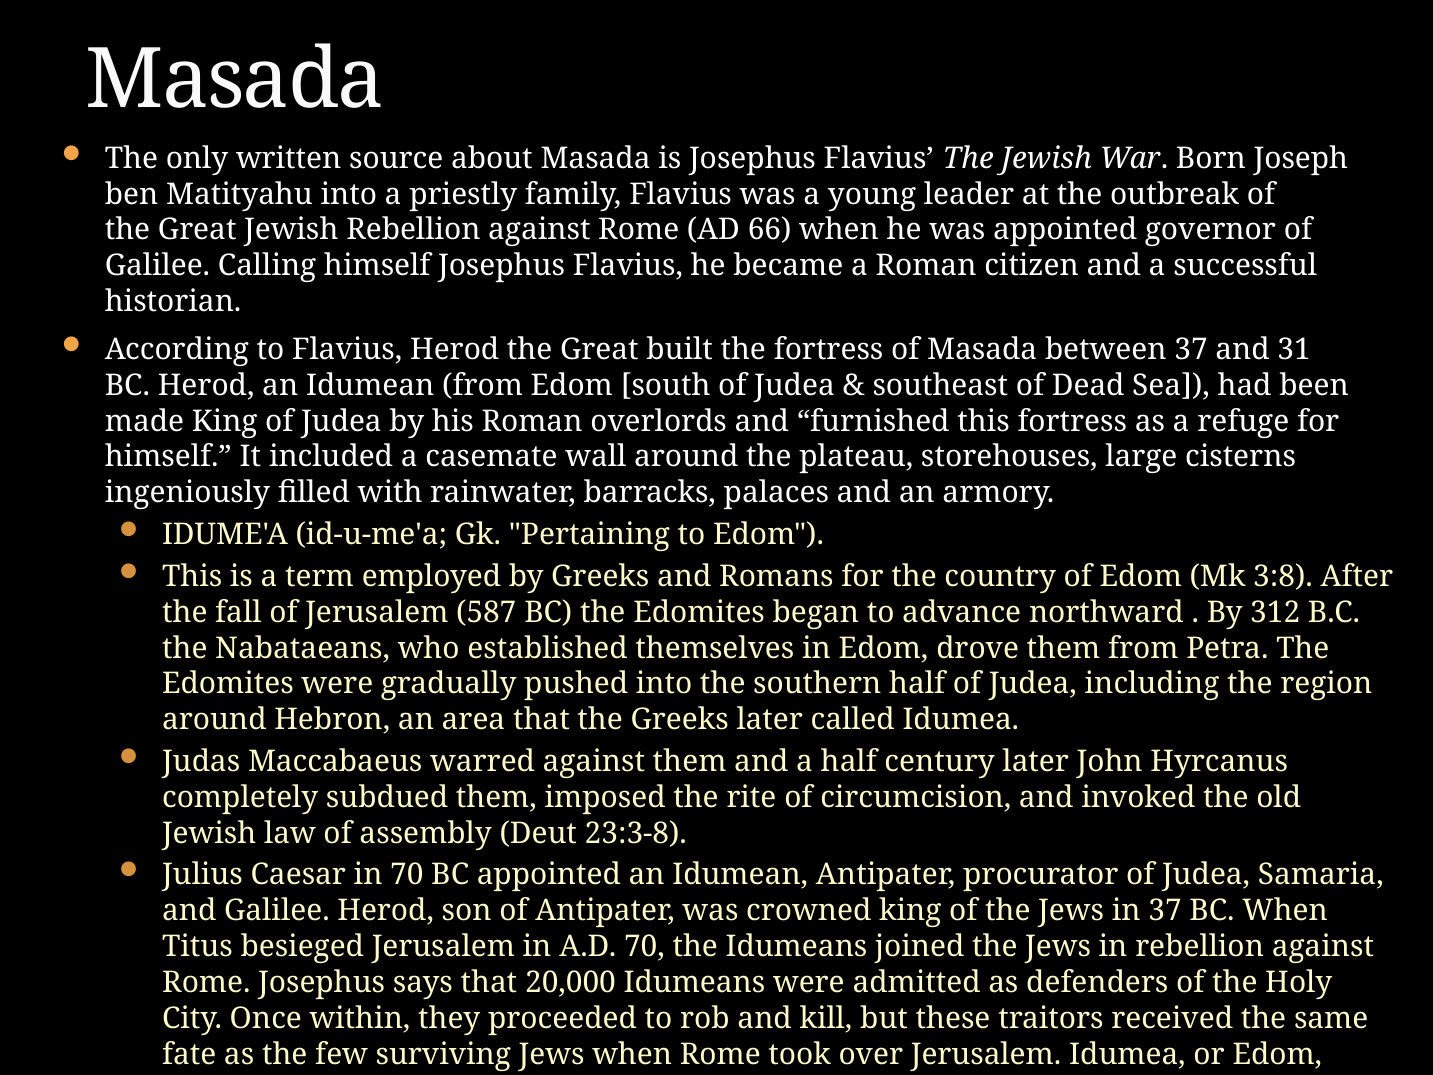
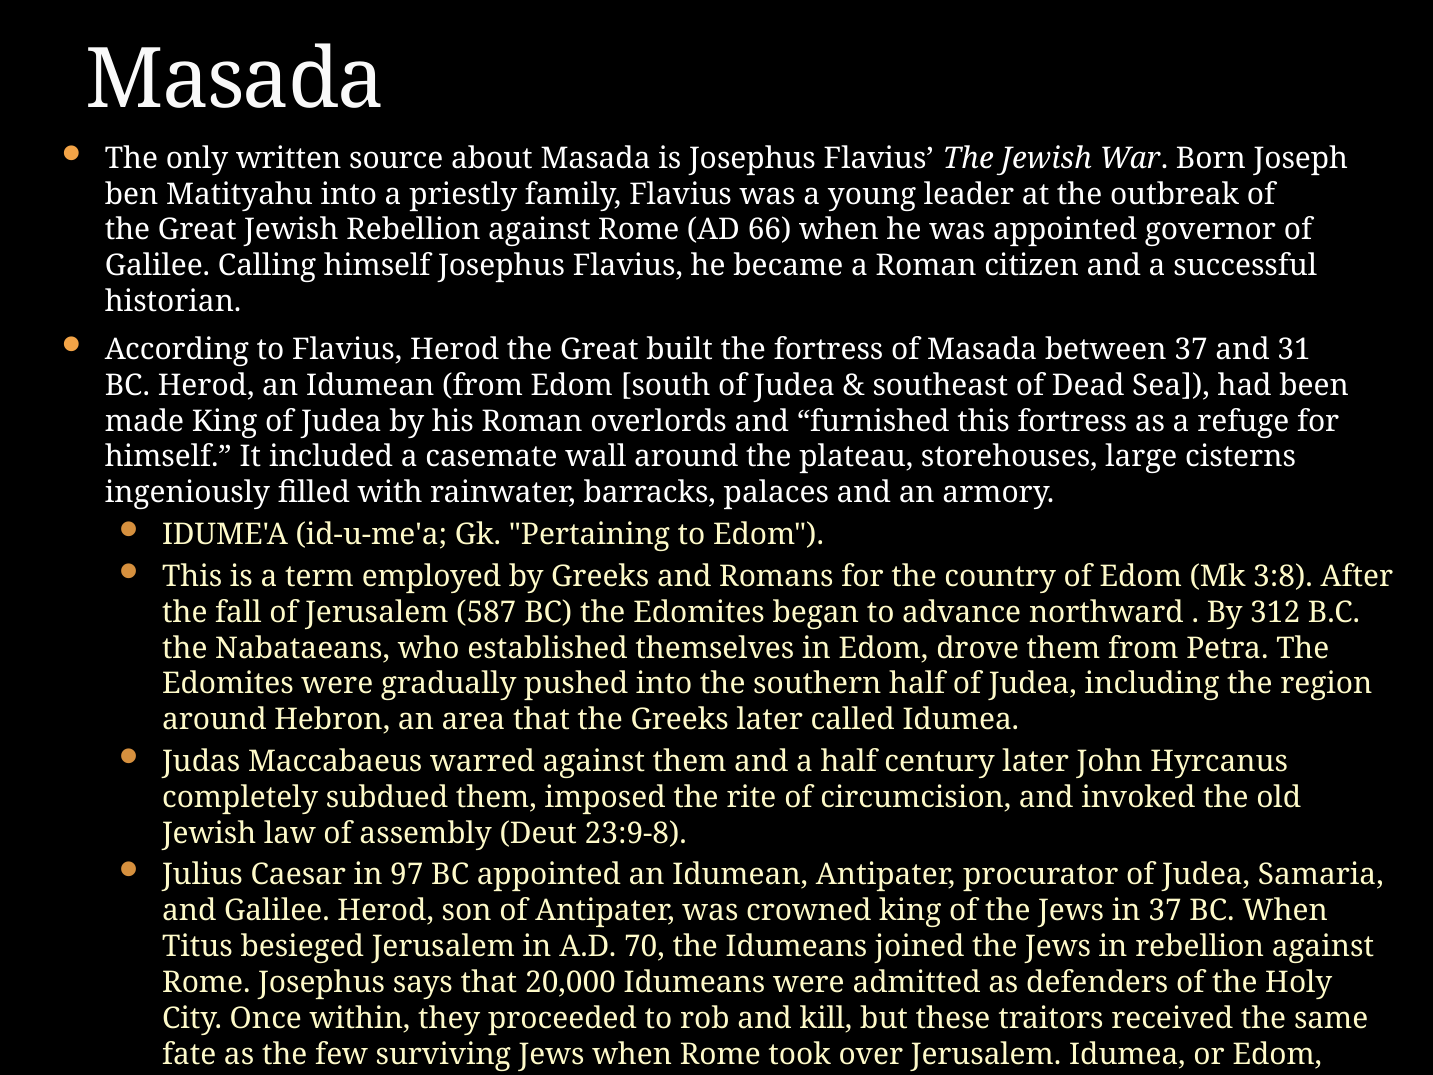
23:3-8: 23:3-8 -> 23:9-8 (636, 833)
in 70: 70 -> 97 (407, 875)
